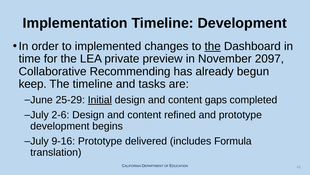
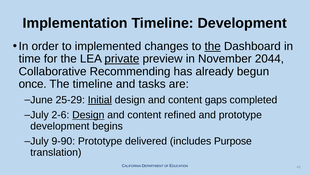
private underline: none -> present (122, 59)
2097: 2097 -> 2044 (269, 59)
keep: keep -> once (33, 84)
Design underline: none -> present (88, 115)
9-16: 9-16 -> 9-90 (63, 141)
Formula: Formula -> Purpose (233, 141)
